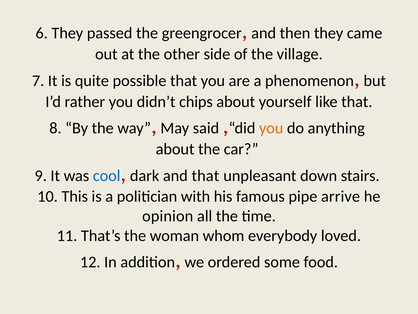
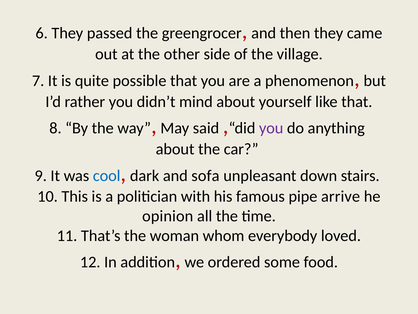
chips: chips -> mind (196, 102)
you colour: orange -> purple (271, 128)
and that: that -> sofa (205, 175)
